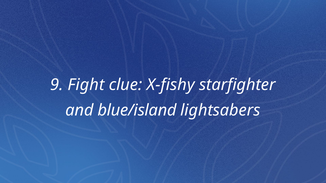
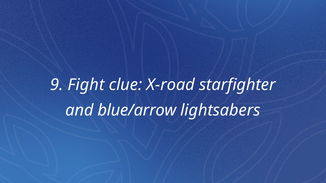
X-fishy: X-fishy -> X-road (171, 85)
blue/island: blue/island -> blue/arrow (137, 110)
